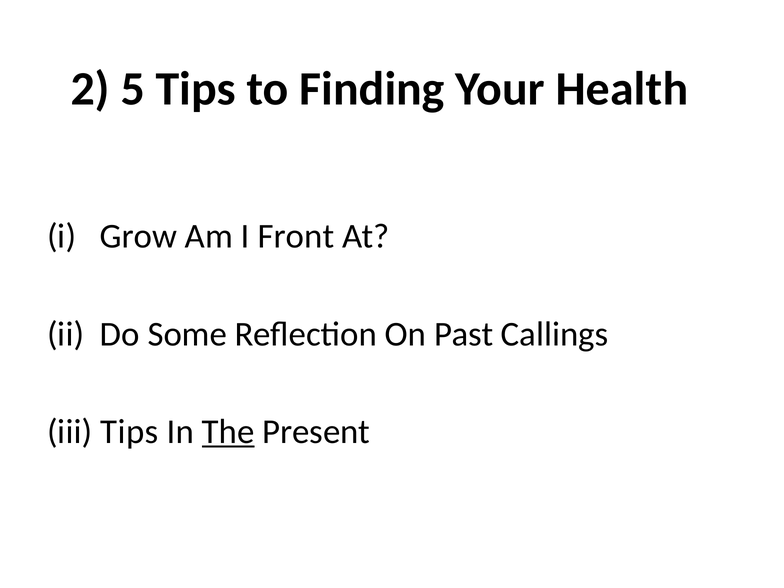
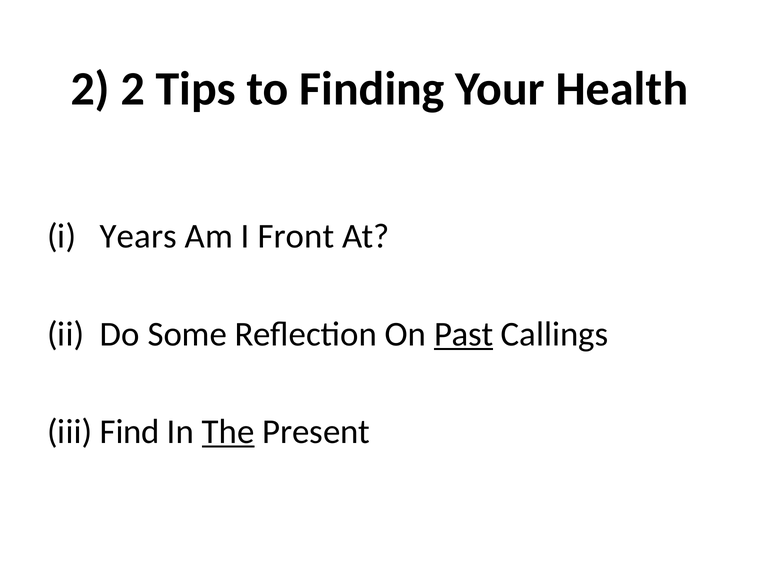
2 5: 5 -> 2 (133, 89)
Grow: Grow -> Years (138, 236)
Past underline: none -> present (464, 334)
iii Tips: Tips -> Find (130, 432)
